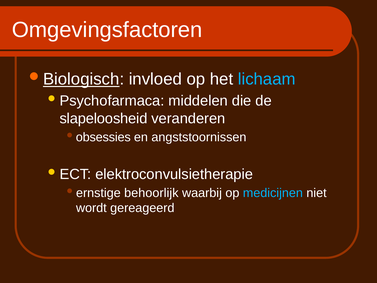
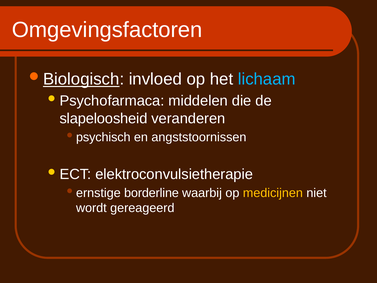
obsessies: obsessies -> psychisch (103, 137)
behoorlijk: behoorlijk -> borderline (151, 193)
medicijnen colour: light blue -> yellow (273, 193)
